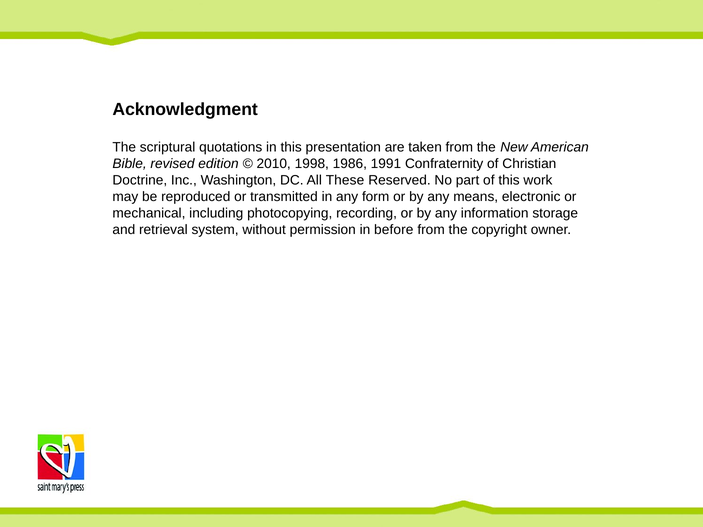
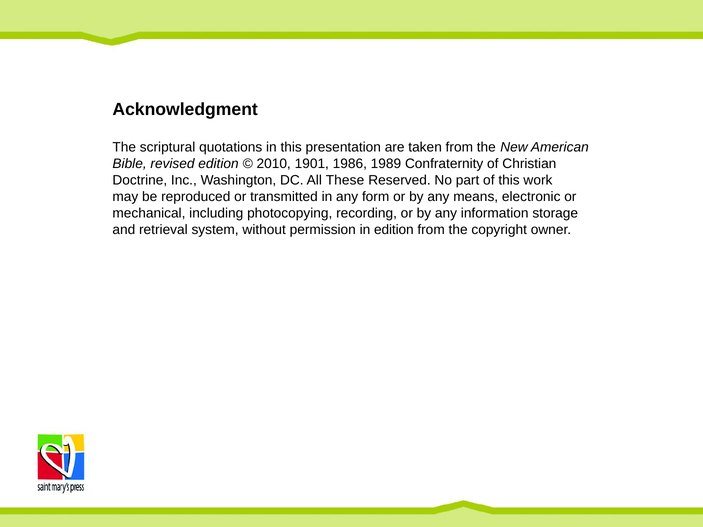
1998: 1998 -> 1901 (312, 164)
1991: 1991 -> 1989 (386, 164)
in before: before -> edition (394, 230)
